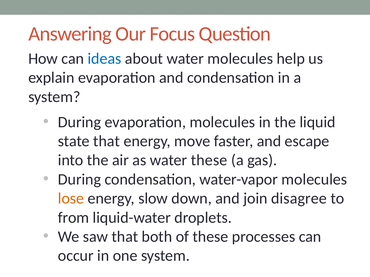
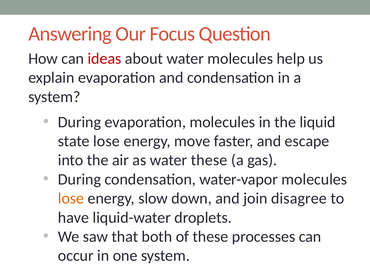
ideas colour: blue -> red (104, 59)
state that: that -> lose (107, 141)
from: from -> have (73, 218)
